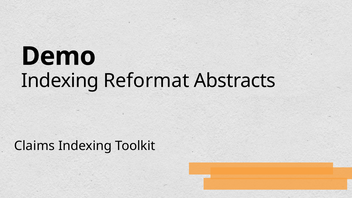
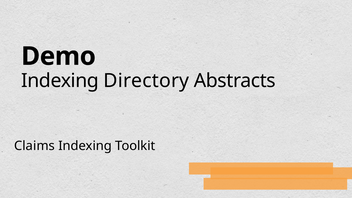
Reformat: Reformat -> Directory (146, 81)
